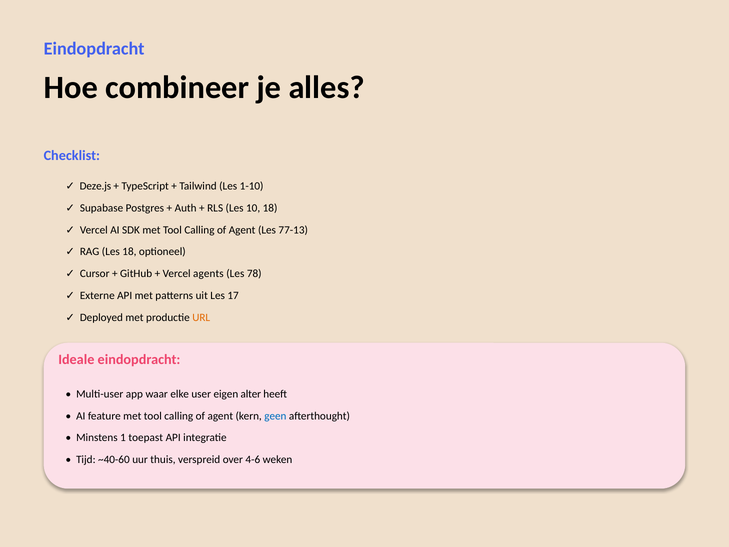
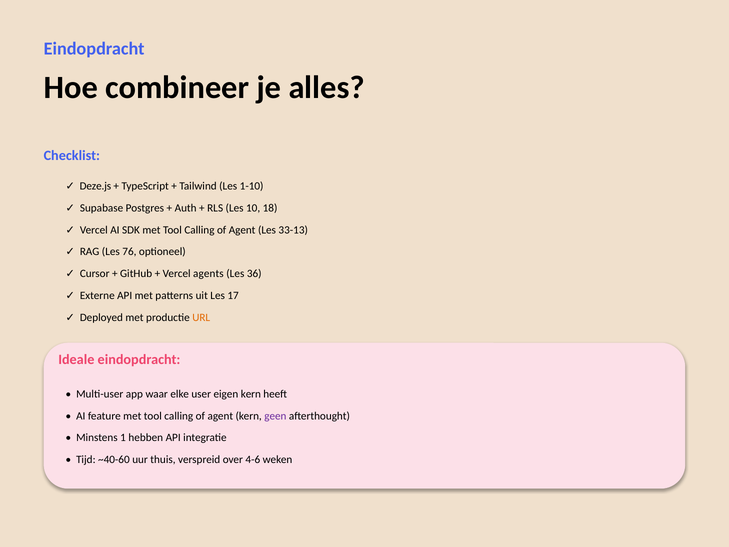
77-13: 77-13 -> 33-13 (293, 230)
Les 18: 18 -> 76 (129, 252)
78: 78 -> 36 (254, 274)
eigen alter: alter -> kern (251, 394)
geen colour: blue -> purple (275, 416)
toepast: toepast -> hebben (146, 438)
